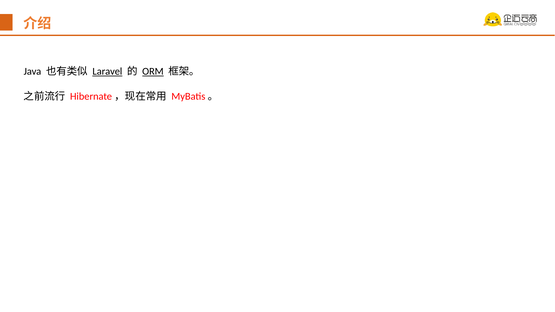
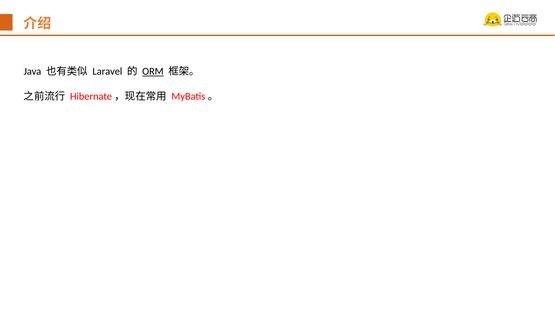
Laravel underline: present -> none (107, 72)
